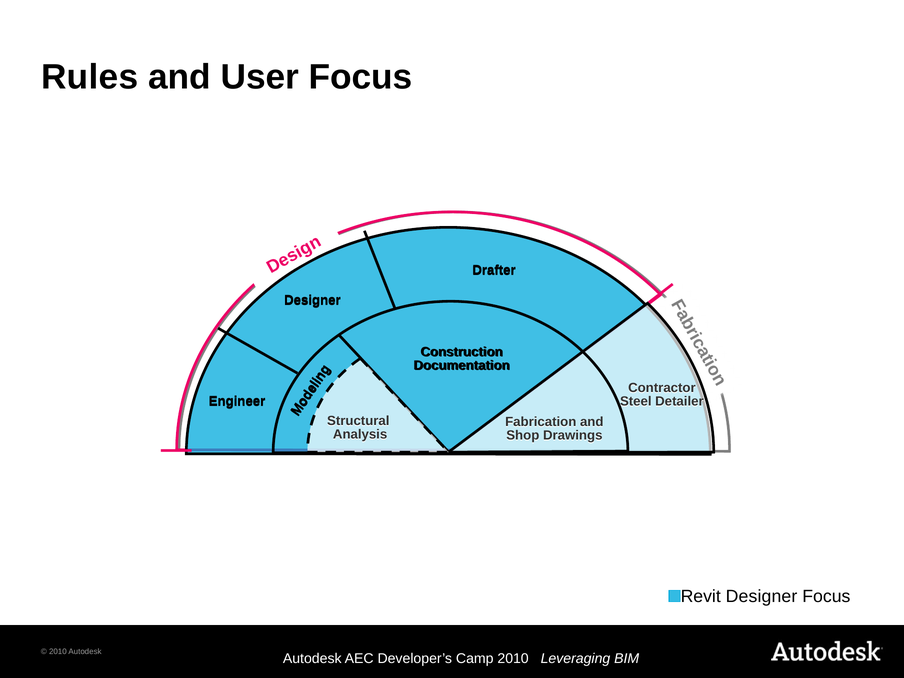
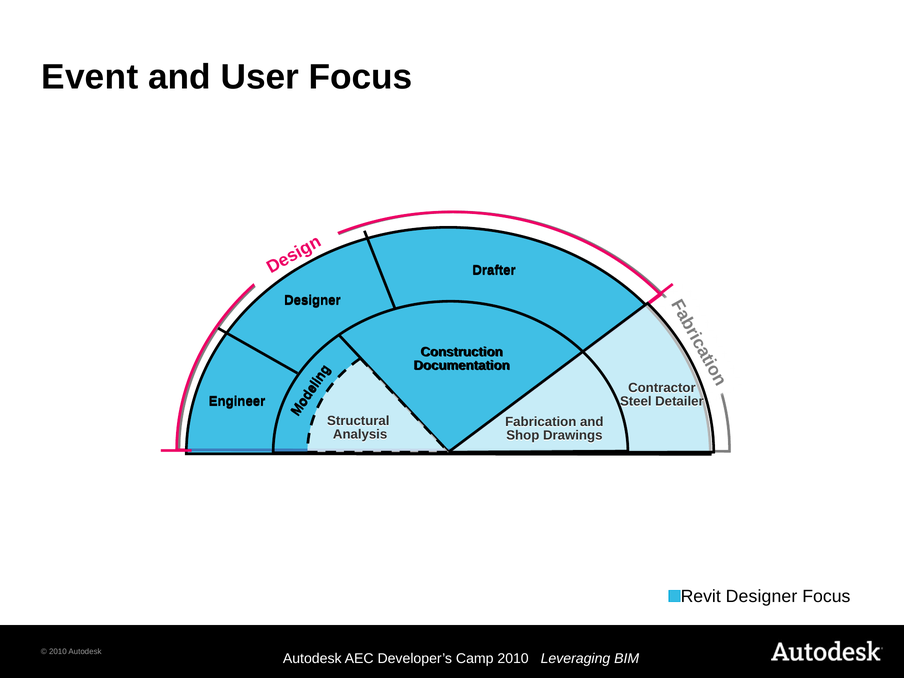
Rules: Rules -> Event (90, 77)
